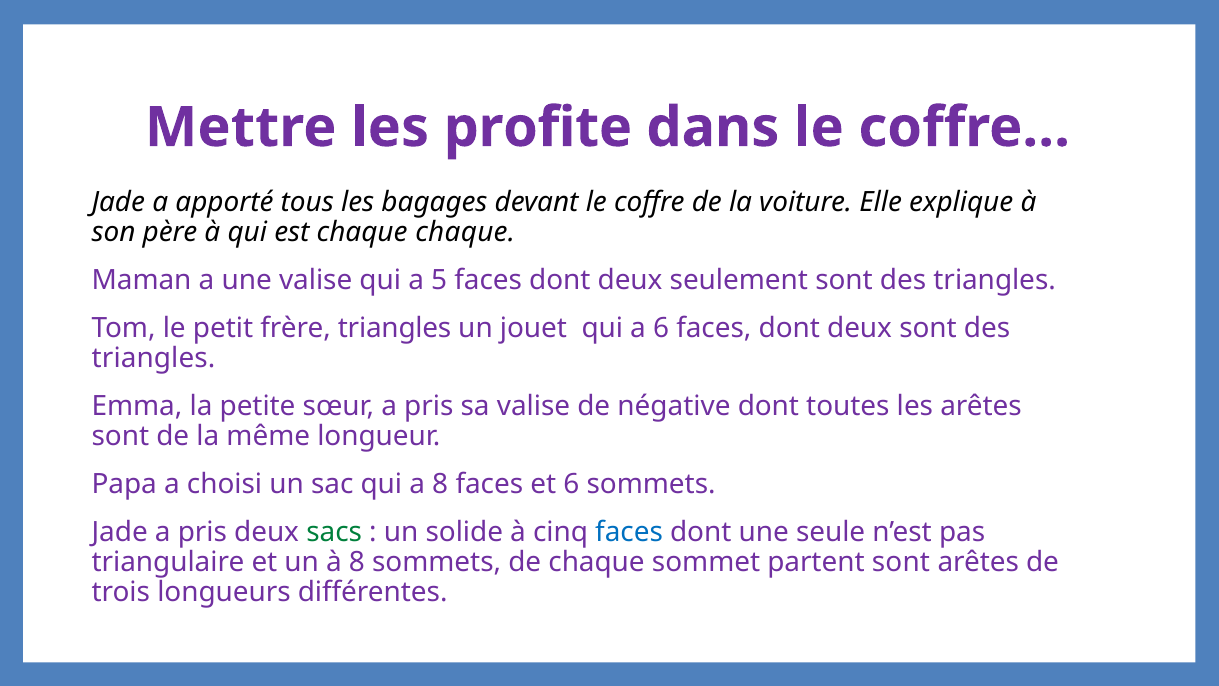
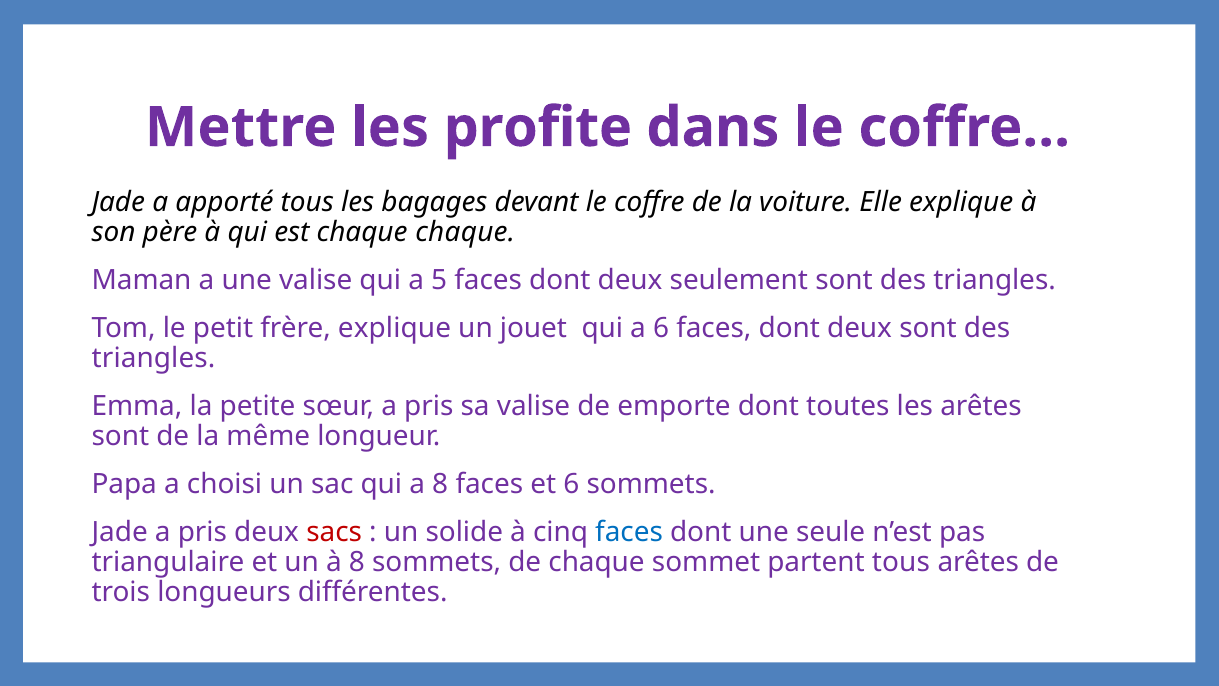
frère triangles: triangles -> explique (394, 328)
négative: négative -> emporte (674, 406)
sacs colour: green -> red (334, 532)
partent sont: sont -> tous (901, 562)
